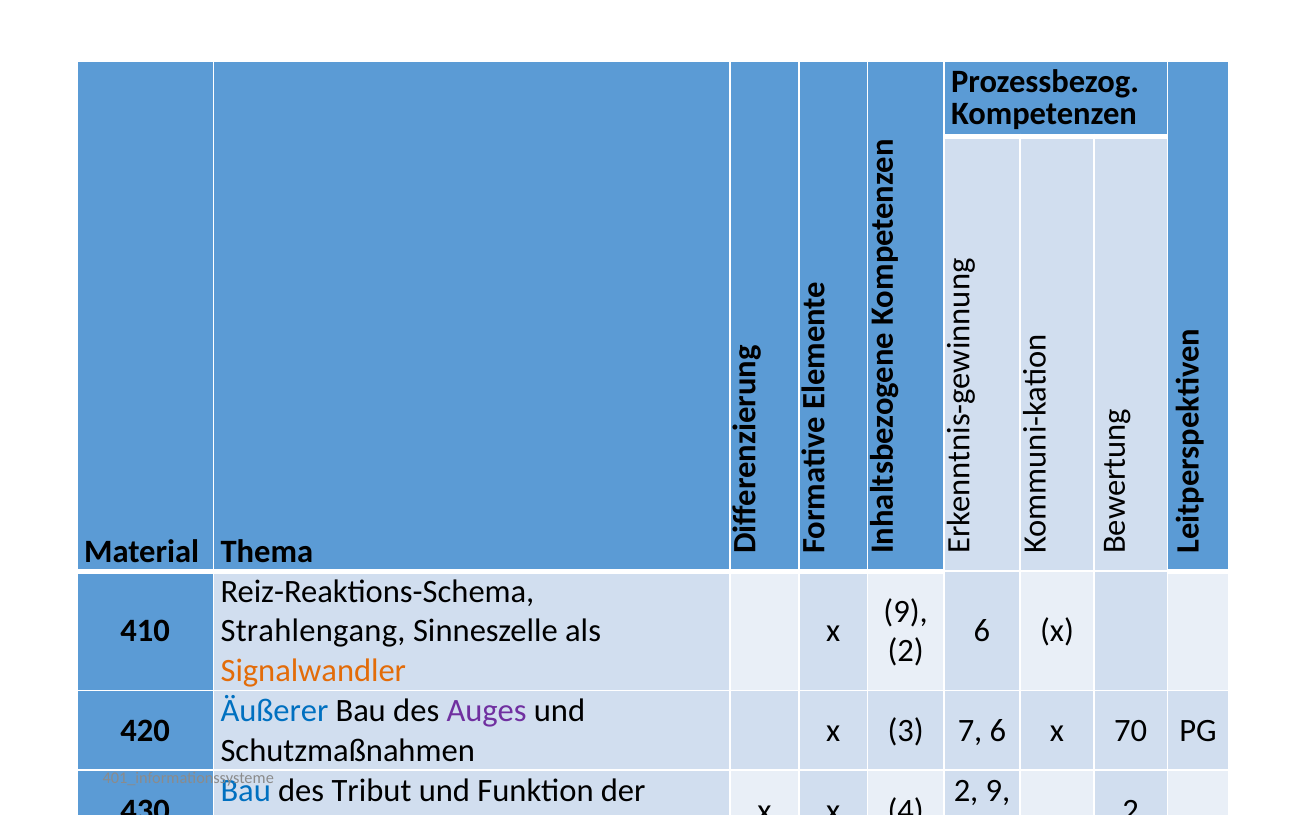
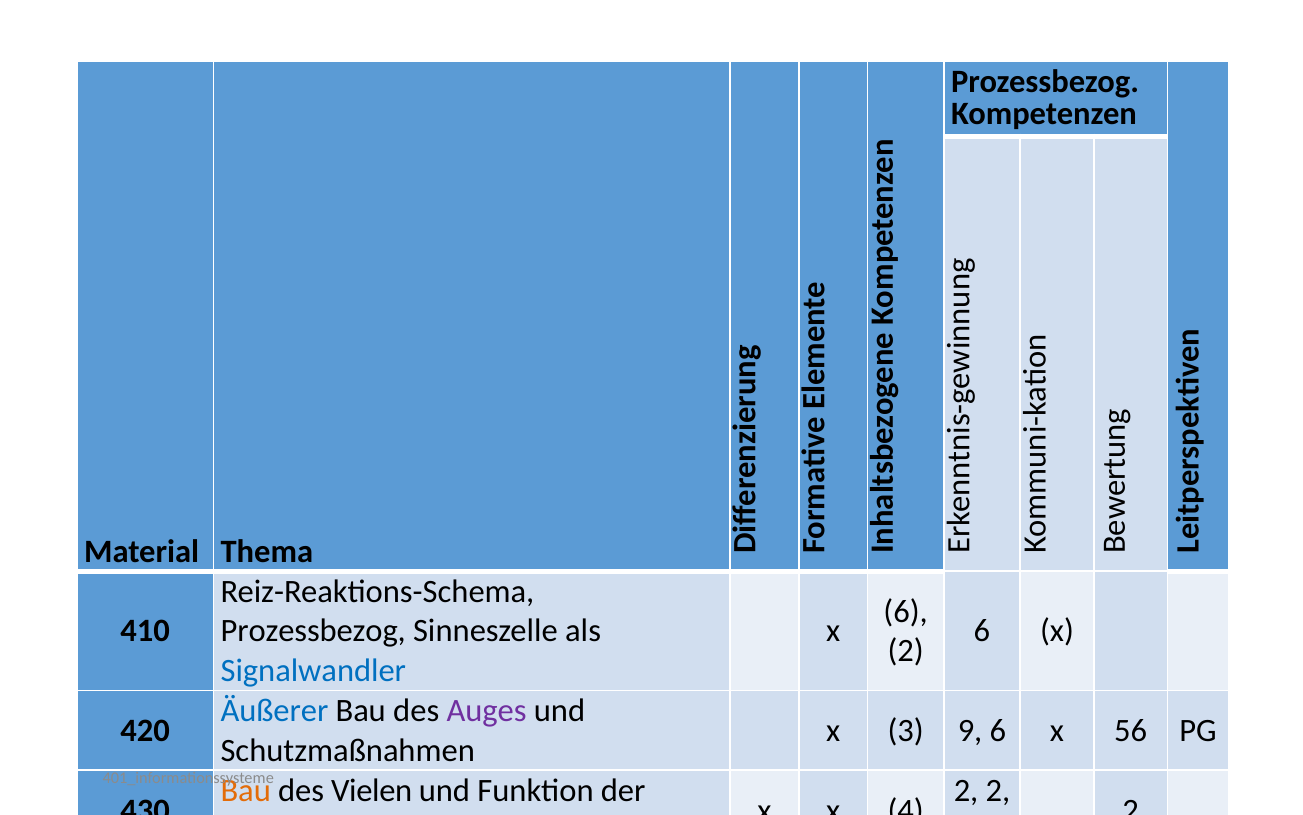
9: 9 -> 6 (906, 611)
Strahlengang: Strahlengang -> Prozessbezog (313, 631)
Signalwandler colour: orange -> blue (313, 671)
7: 7 -> 9 (970, 730)
70: 70 -> 56 (1131, 730)
Bau colour: blue -> orange (246, 790)
Tribut: Tribut -> Vielen (372, 790)
2 9: 9 -> 2 (998, 790)
